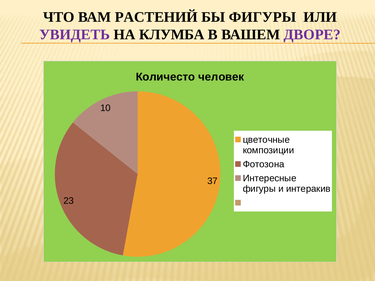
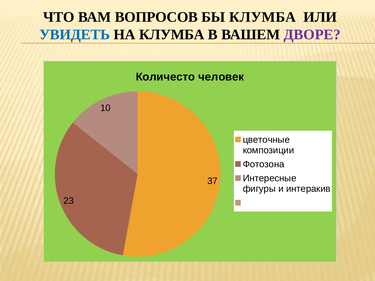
РАСТЕНИЙ: РАСТЕНИЙ -> ВОПРОСОВ (156, 17)
БЫ ФИГУРЫ: ФИГУРЫ -> КЛУМБА (262, 17)
УВИДЕТЬ colour: purple -> blue (75, 35)
